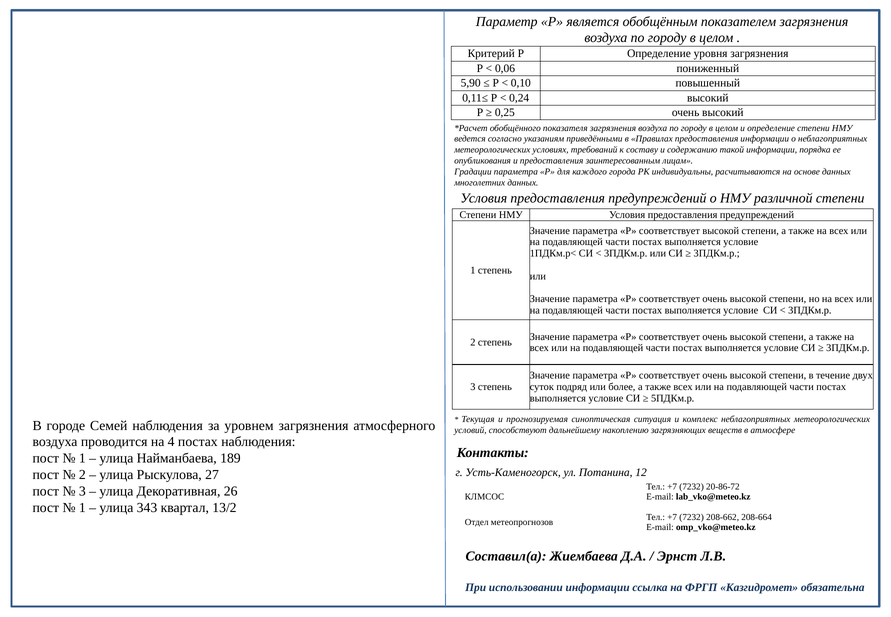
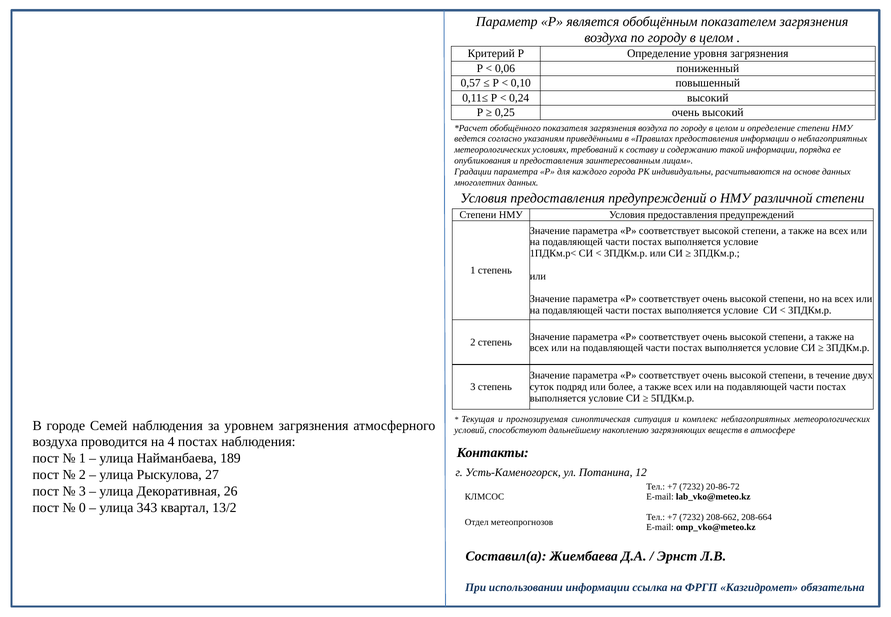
5,90: 5,90 -> 0,57 (471, 83)
1: 1 -> 0 (82, 508)
